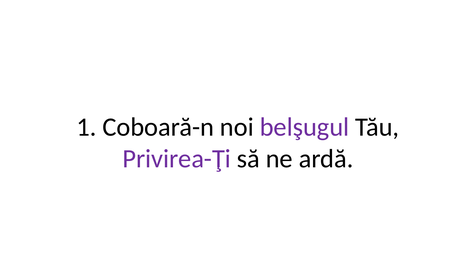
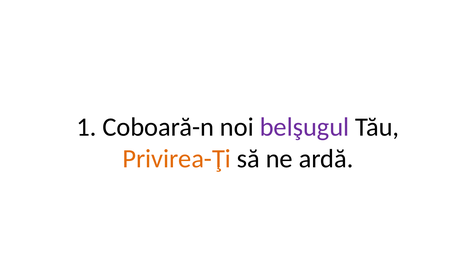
Privirea-Ţi colour: purple -> orange (177, 159)
